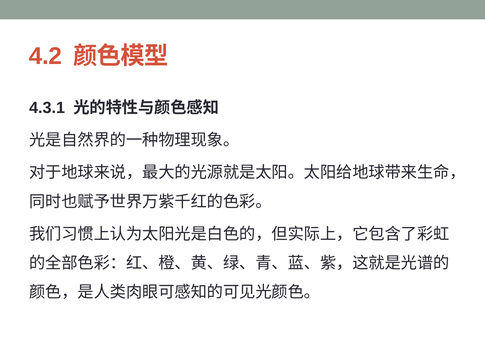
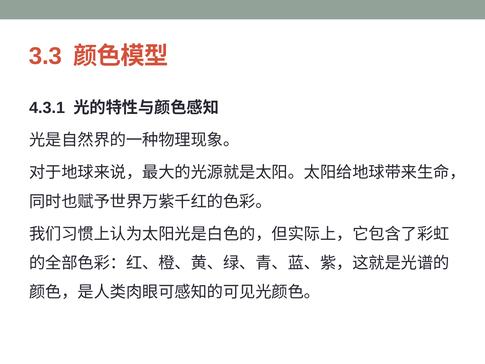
4.2: 4.2 -> 3.3 (45, 56)
